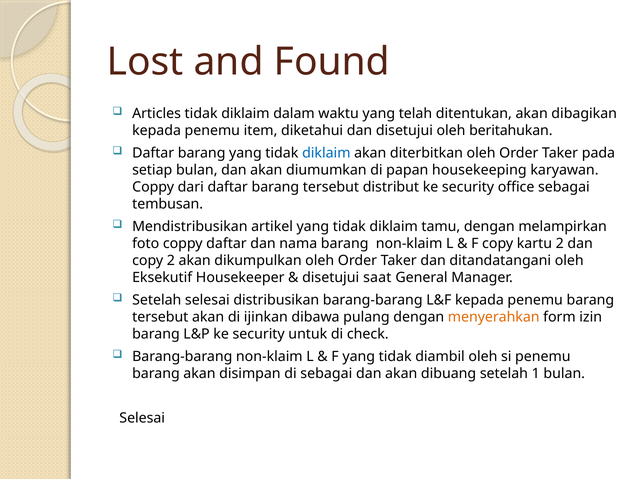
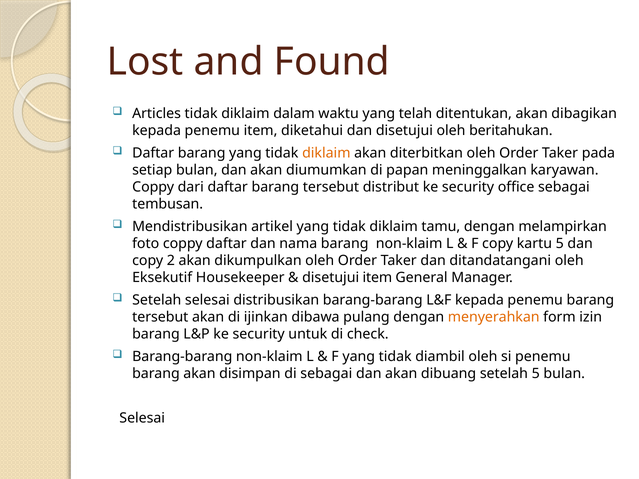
diklaim colour: blue -> orange (326, 153)
housekeeping: housekeeping -> meninggalkan (479, 170)
kartu 2: 2 -> 5 (560, 244)
disetujui saat: saat -> item (377, 278)
setelah 1: 1 -> 5 (536, 374)
